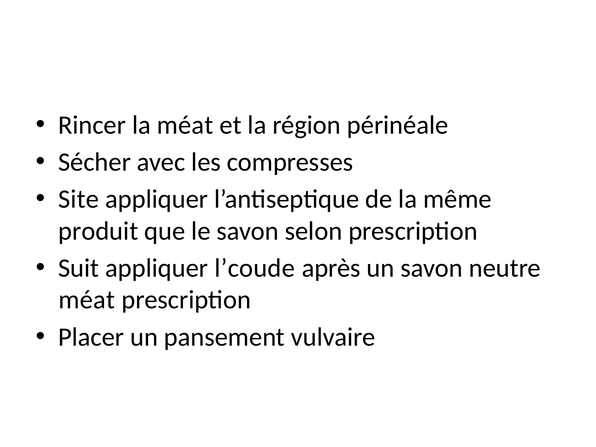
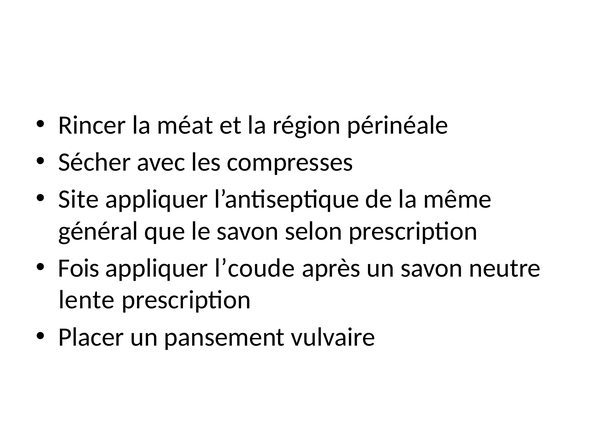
produit: produit -> général (98, 231)
Suit: Suit -> Fois (79, 268)
méat: méat -> lente (87, 300)
